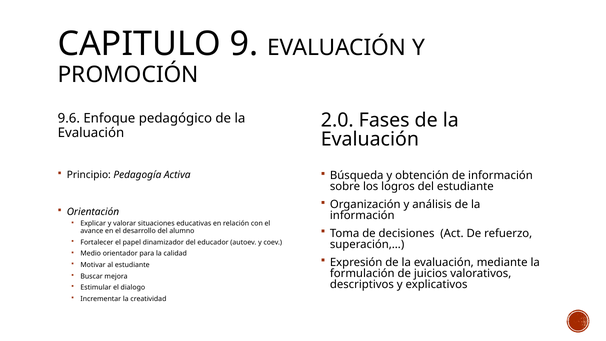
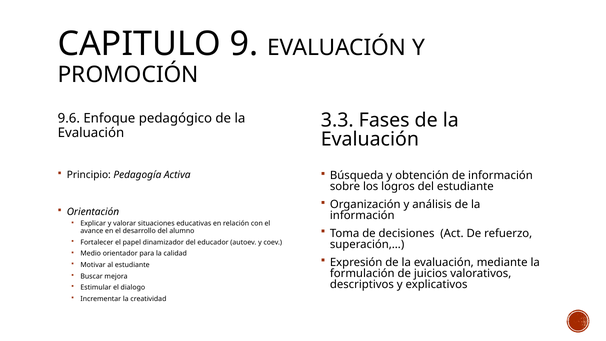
2.0: 2.0 -> 3.3 (337, 120)
